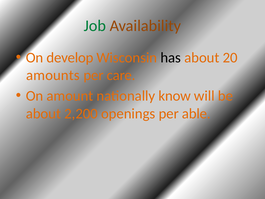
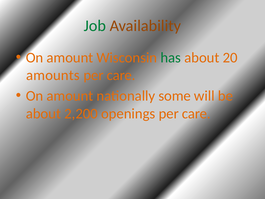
develop: develop -> amount (70, 58)
has colour: black -> green (171, 58)
know: know -> some (175, 96)
openings per able: able -> care (196, 113)
